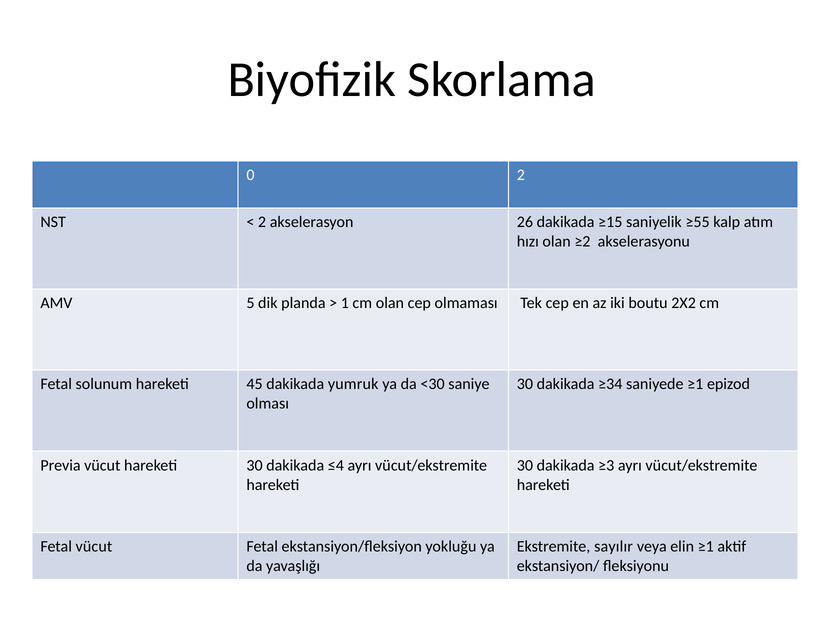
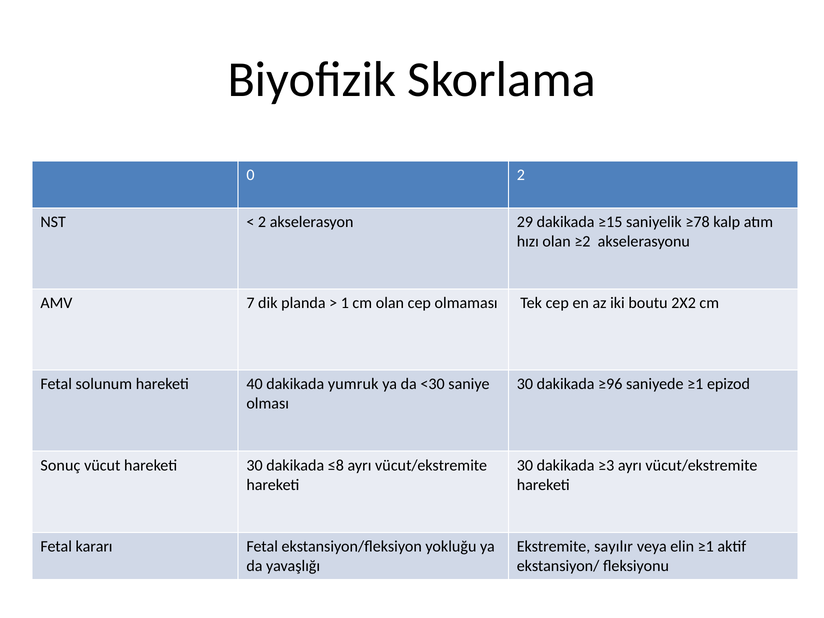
26: 26 -> 29 (525, 222)
≥55: ≥55 -> ≥78 (698, 222)
5: 5 -> 7 (250, 303)
45: 45 -> 40 (255, 384)
≥34: ≥34 -> ≥96 (610, 384)
Previa: Previa -> Sonuç (60, 465)
≤4: ≤4 -> ≤8 (336, 465)
Fetal vücut: vücut -> kararı (94, 546)
